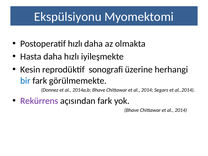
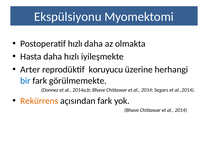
Kesin: Kesin -> Arter (30, 70)
sonografi: sonografi -> koruyucu (106, 70)
Rekürrens colour: purple -> orange (39, 101)
